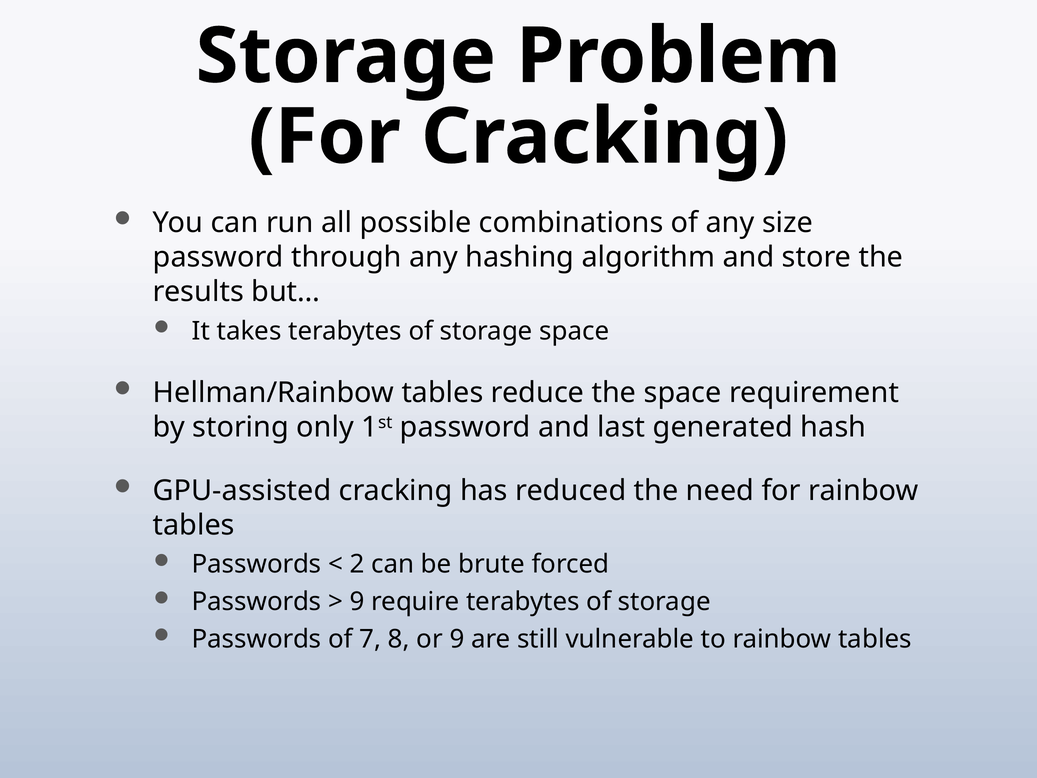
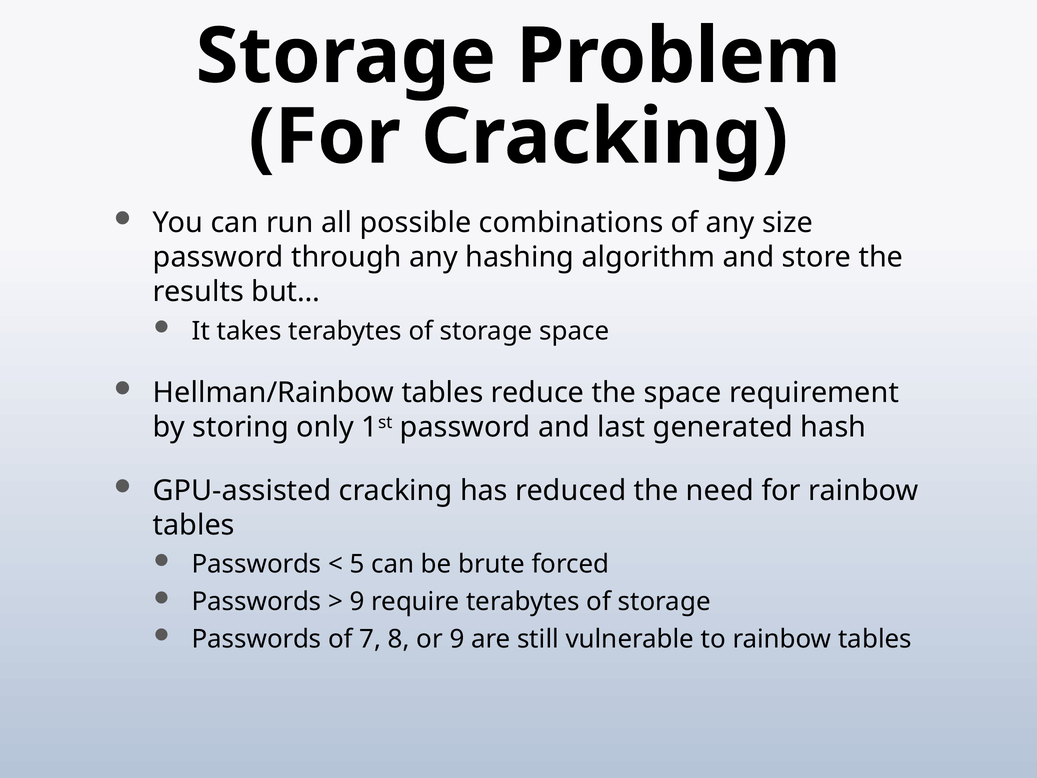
2: 2 -> 5 (357, 564)
